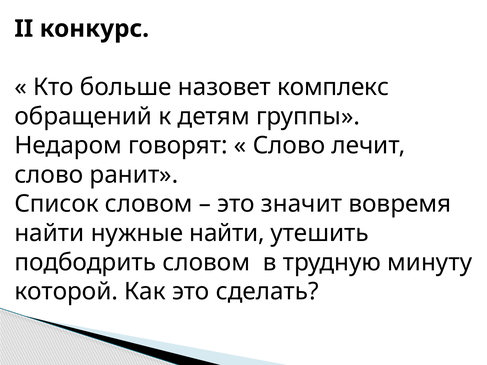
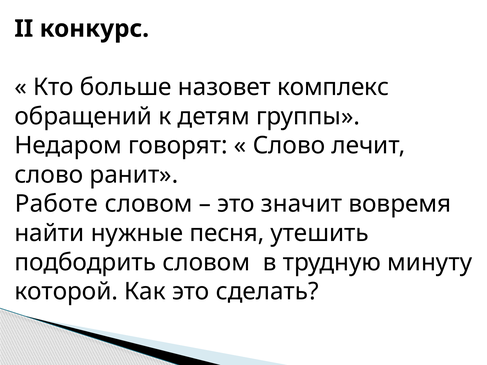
Список: Список -> Работе (56, 204)
нужные найти: найти -> песня (227, 233)
